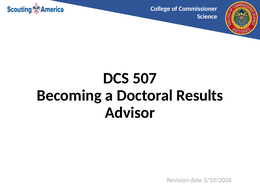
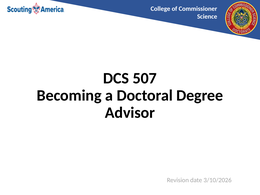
Results: Results -> Degree (200, 95)
